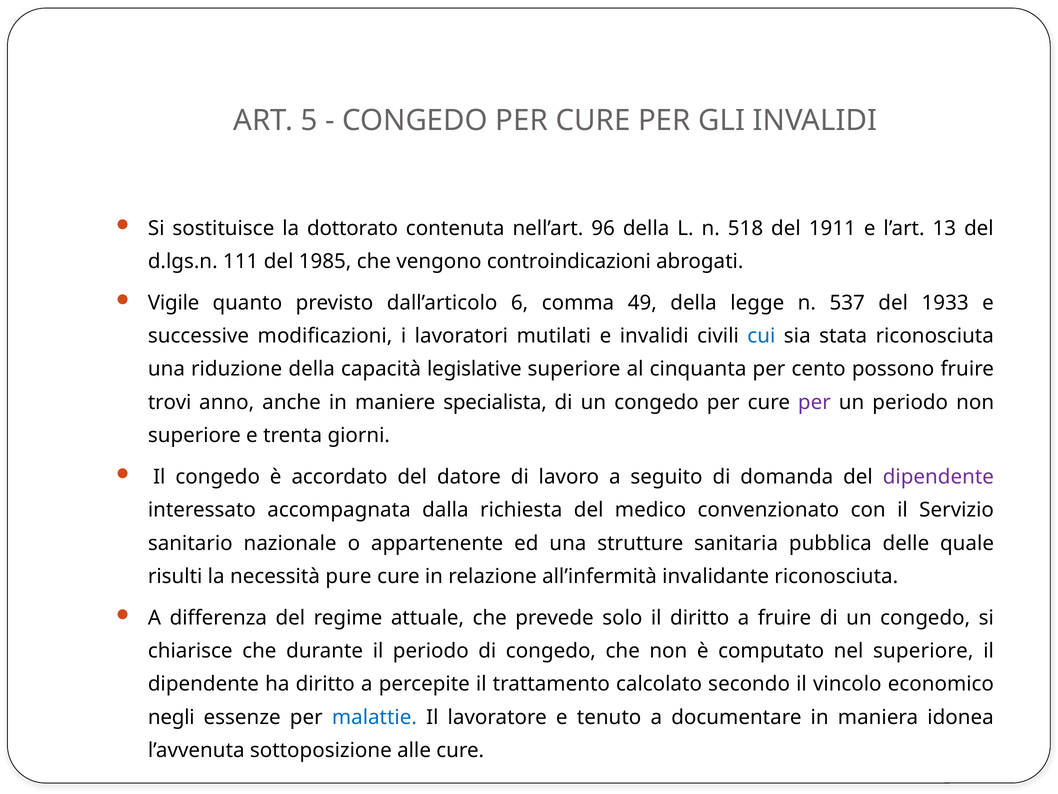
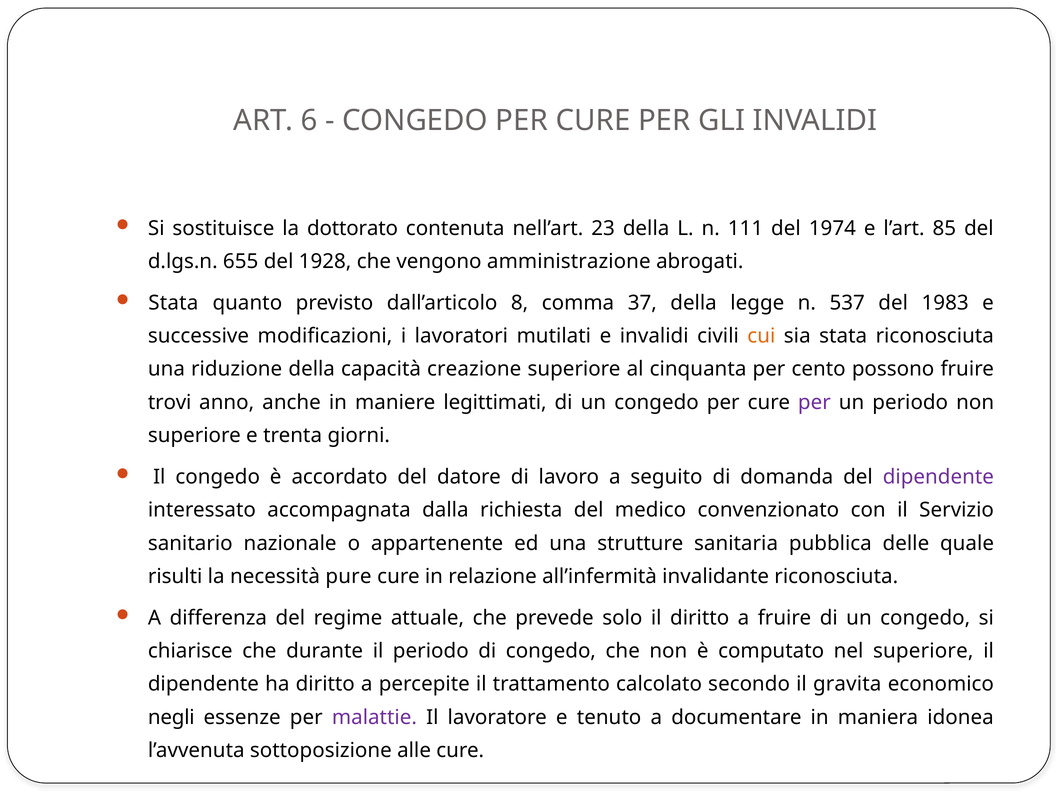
5: 5 -> 6 (309, 121)
96: 96 -> 23 (603, 228)
518: 518 -> 111 (746, 228)
1911: 1911 -> 1974 (832, 228)
13: 13 -> 85 (944, 228)
111: 111 -> 655 (241, 261)
1985: 1985 -> 1928 (325, 261)
controindicazioni: controindicazioni -> amministrazione (569, 261)
Vigile: Vigile -> Stata (173, 303)
6: 6 -> 8 (520, 303)
49: 49 -> 37 (642, 303)
1933: 1933 -> 1983 (945, 303)
cui colour: blue -> orange (761, 336)
legislative: legislative -> creazione (474, 369)
specialista: specialista -> legittimati (495, 402)
vincolo: vincolo -> gravita (847, 684)
malattie colour: blue -> purple (374, 717)
